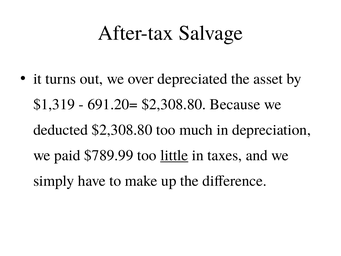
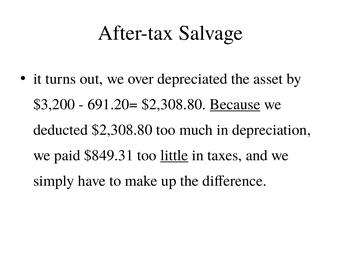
$1,319: $1,319 -> $3,200 (54, 104)
Because underline: none -> present (235, 104)
$789.99: $789.99 -> $849.31 (109, 155)
